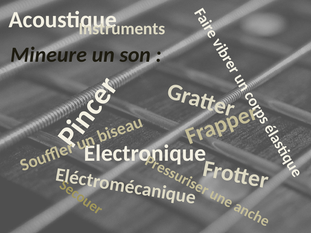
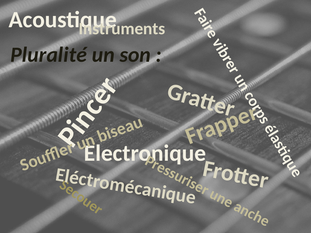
Mineure: Mineure -> Pluralité (49, 55)
